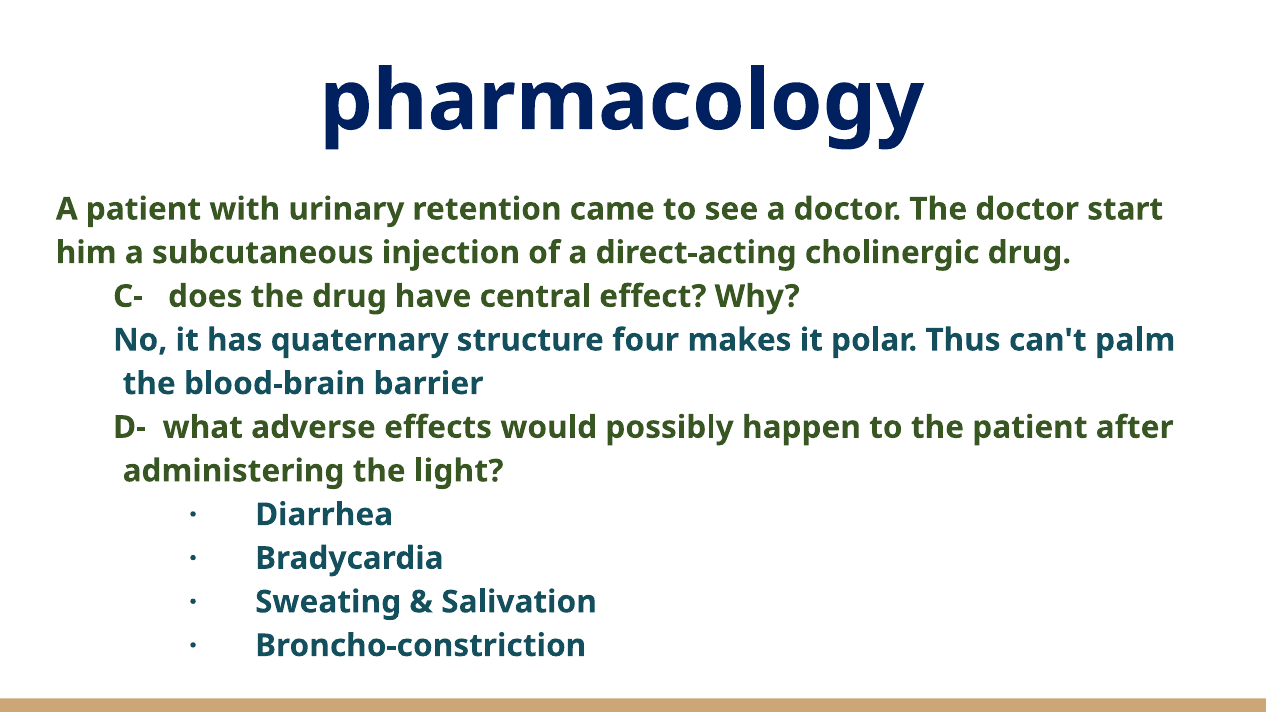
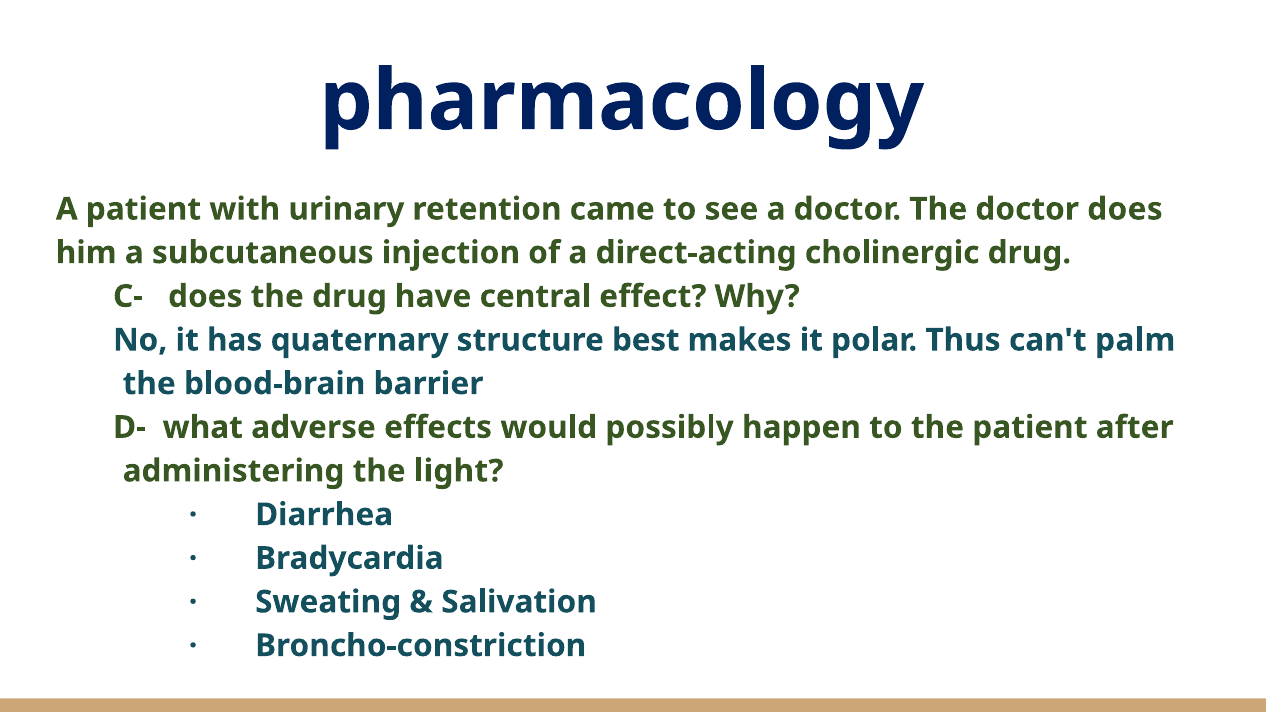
start: start -> does (1125, 209)
four: four -> best (646, 340)
